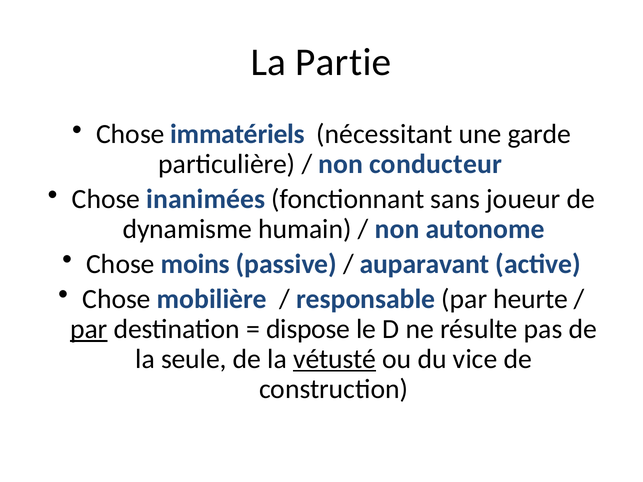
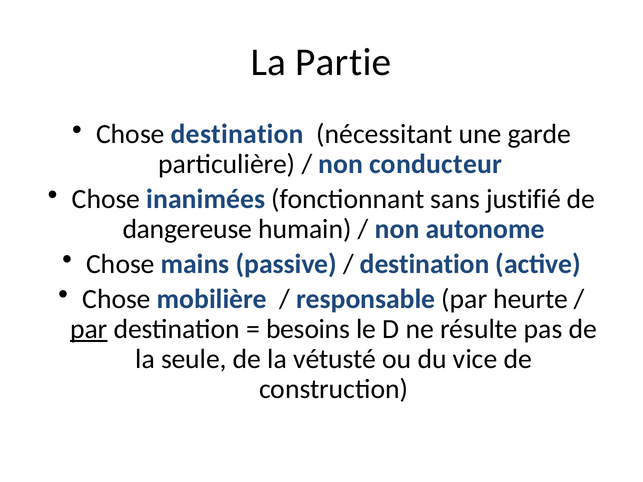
Chose immatériels: immatériels -> destination (237, 134)
joueur: joueur -> justifié (523, 199)
dynamisme: dynamisme -> dangereuse (187, 229)
moins: moins -> mains (195, 264)
auparavant: auparavant -> destination (425, 264)
dispose: dispose -> besoins (308, 329)
vétusté underline: present -> none (335, 359)
